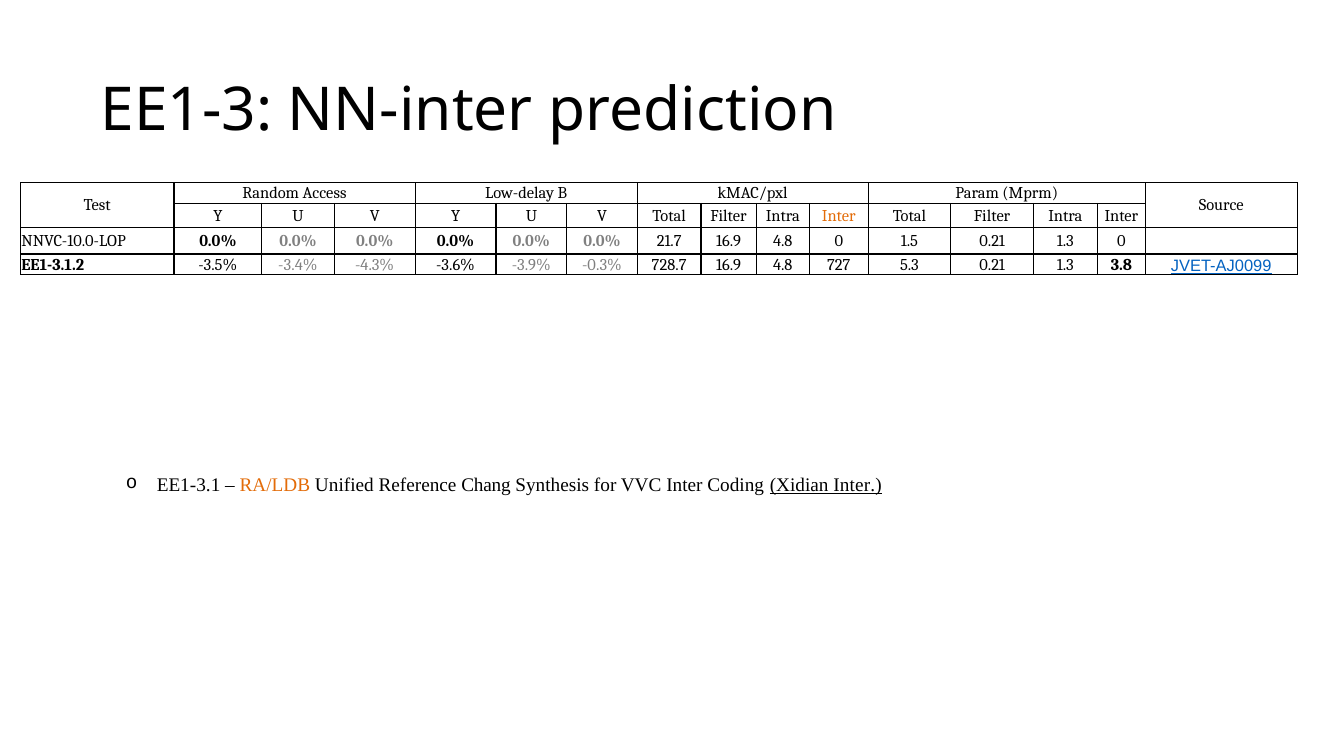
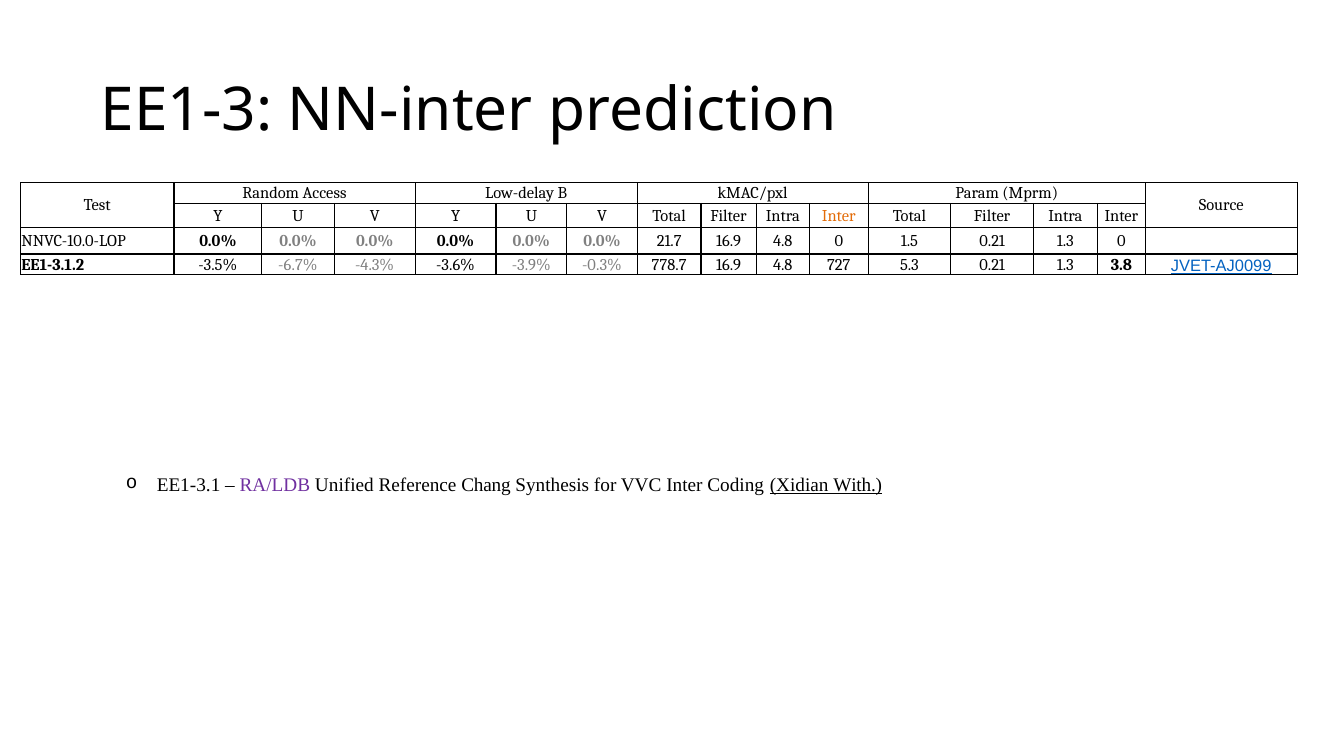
-3.4%: -3.4% -> -6.7% (298, 265)
728.7: 728.7 -> 778.7 (669, 264)
RA/LDB colour: orange -> purple (275, 484)
Xidian Inter: Inter -> With (858, 484)
